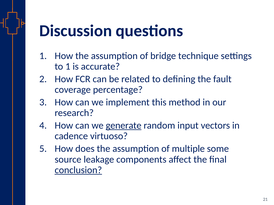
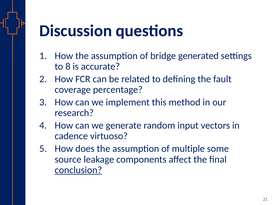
technique: technique -> generated (198, 56)
to 1: 1 -> 8 (68, 67)
generate underline: present -> none (124, 126)
